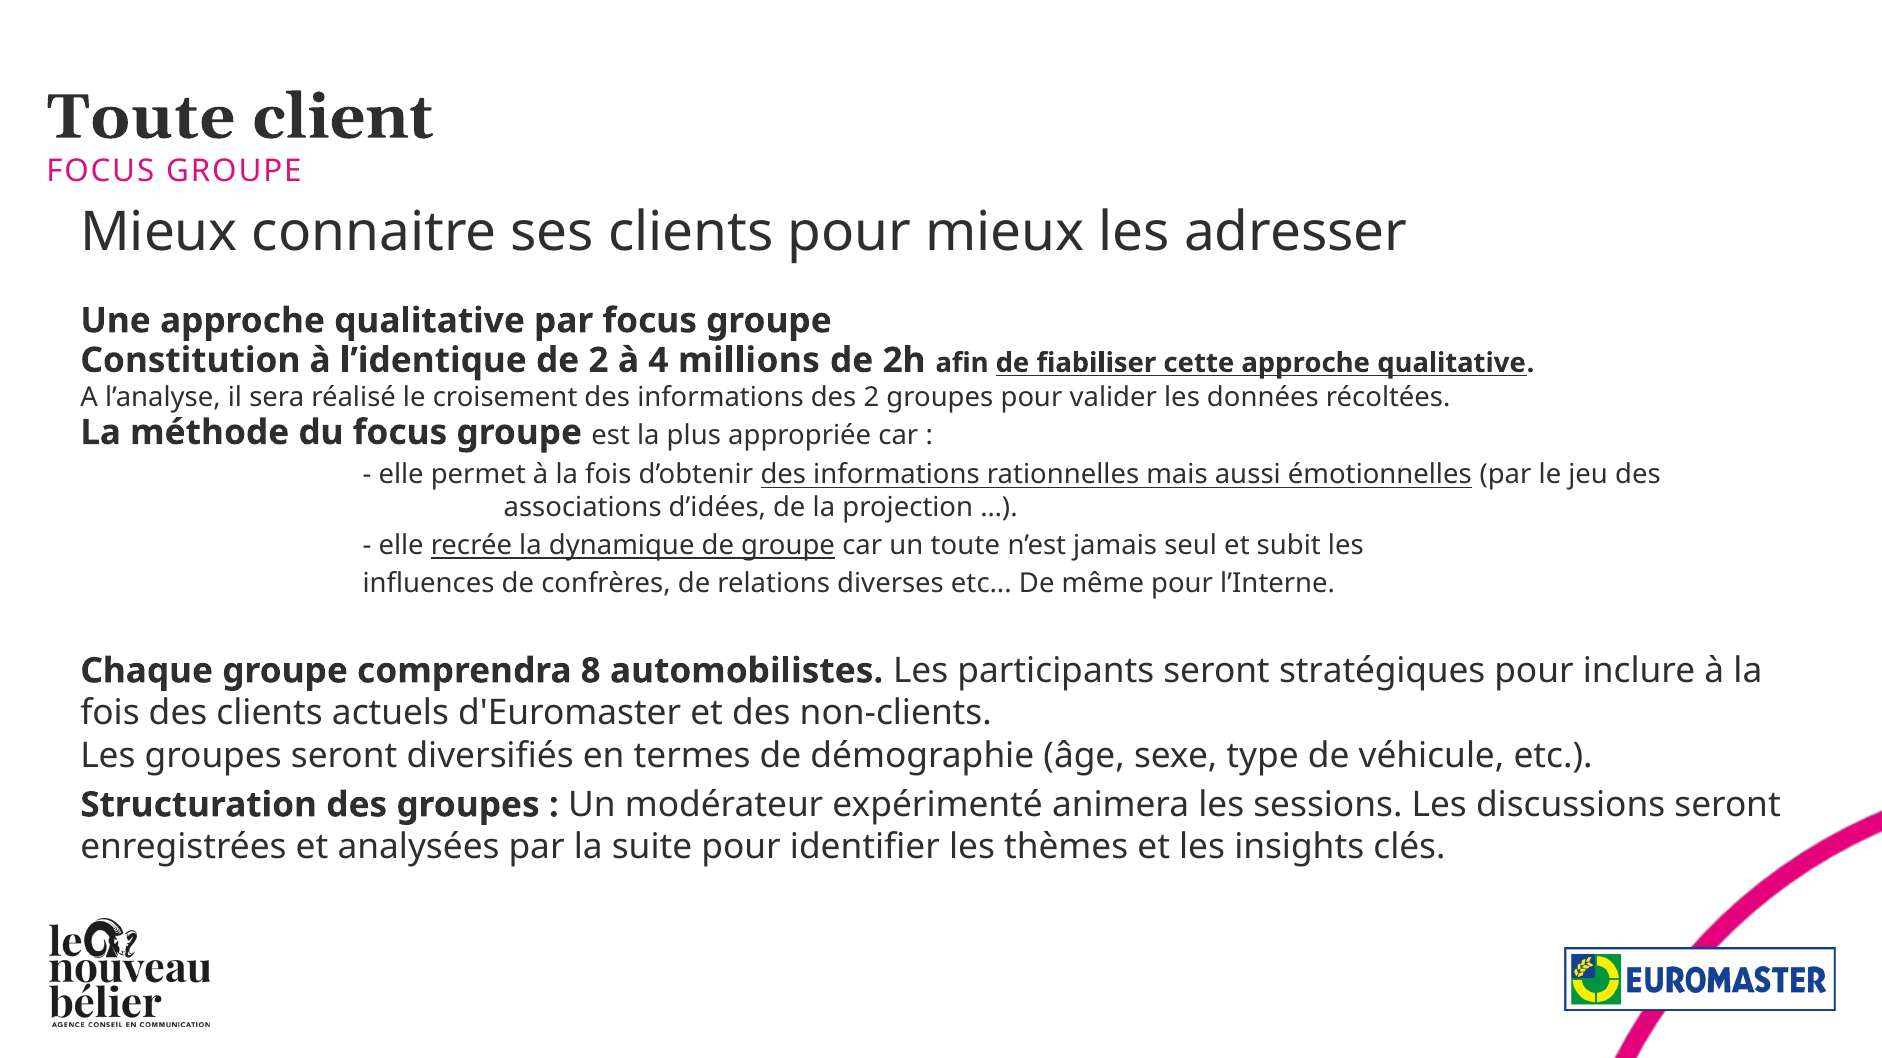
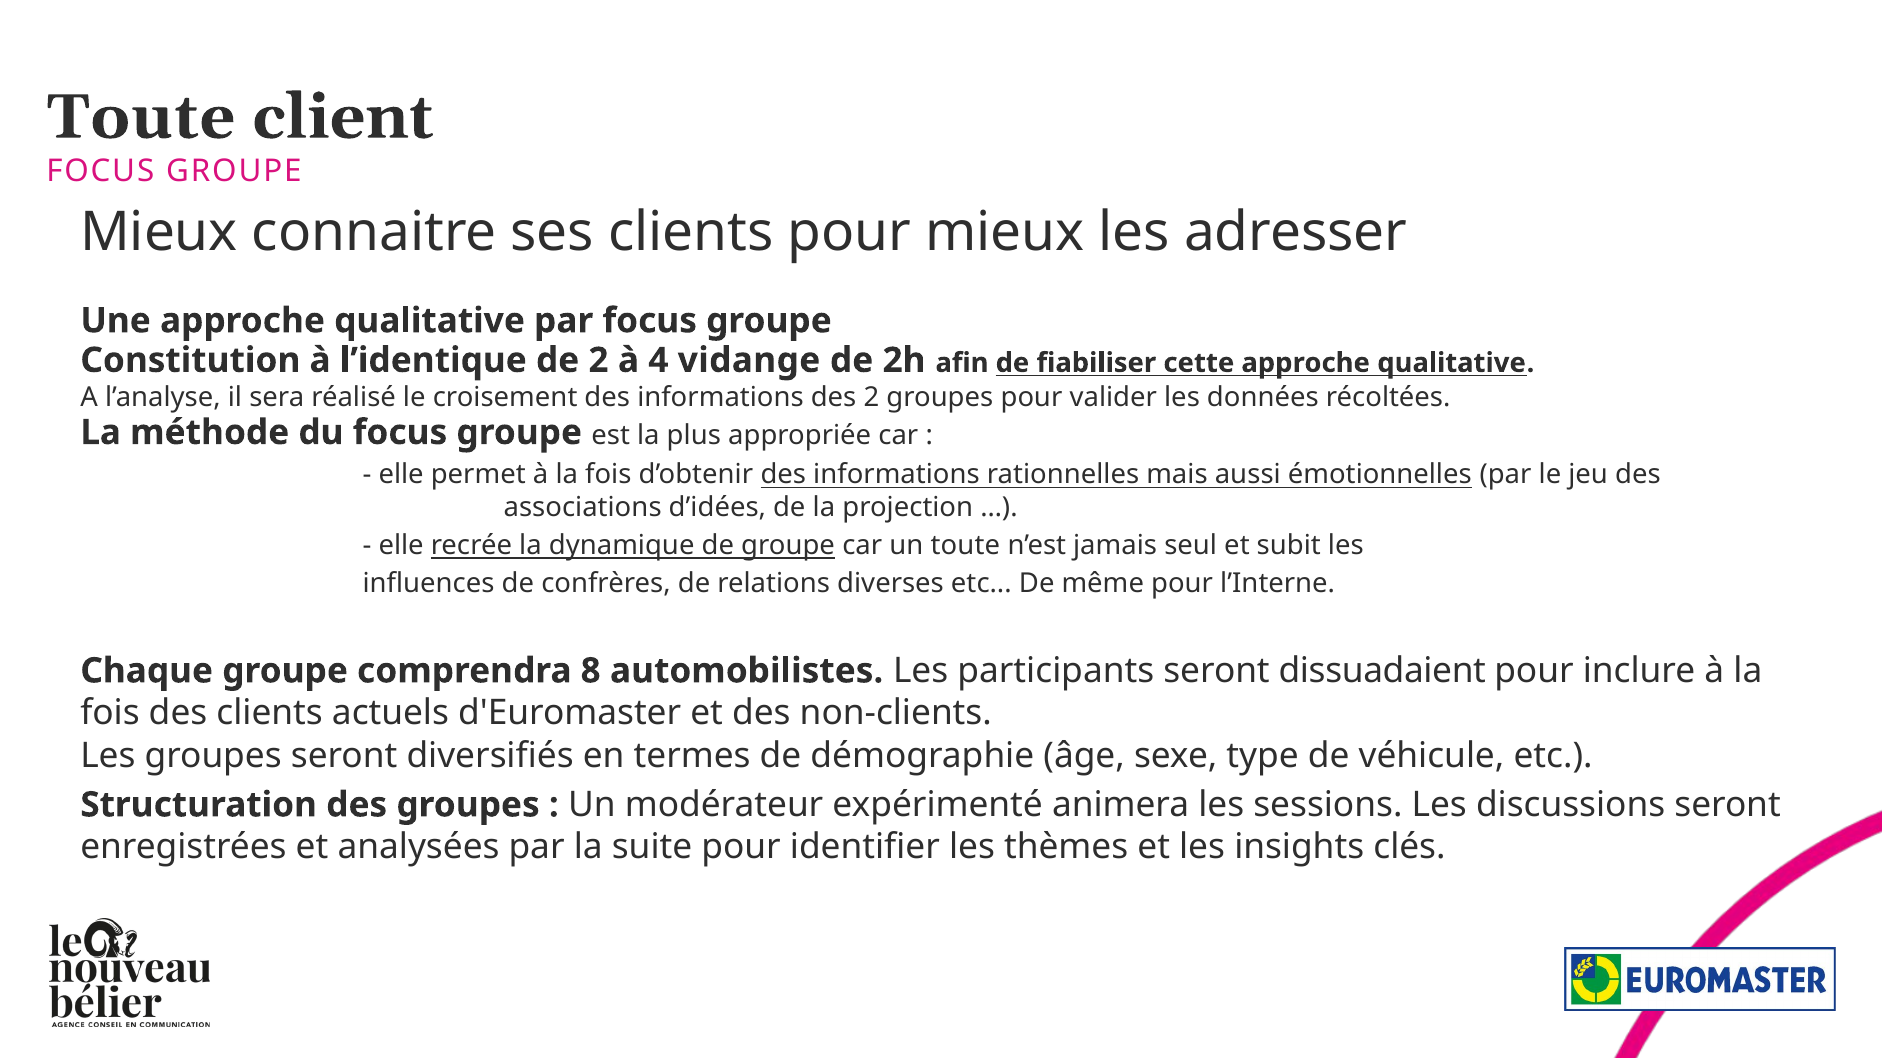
millions: millions -> vidange (749, 361)
stratégiques: stratégiques -> dissuadaient (1382, 671)
